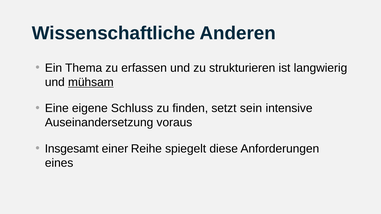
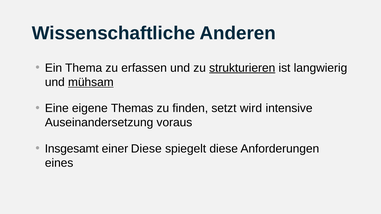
strukturieren underline: none -> present (242, 68)
Schluss: Schluss -> Themas (132, 108)
sein: sein -> wird (251, 108)
einer Reihe: Reihe -> Diese (146, 149)
